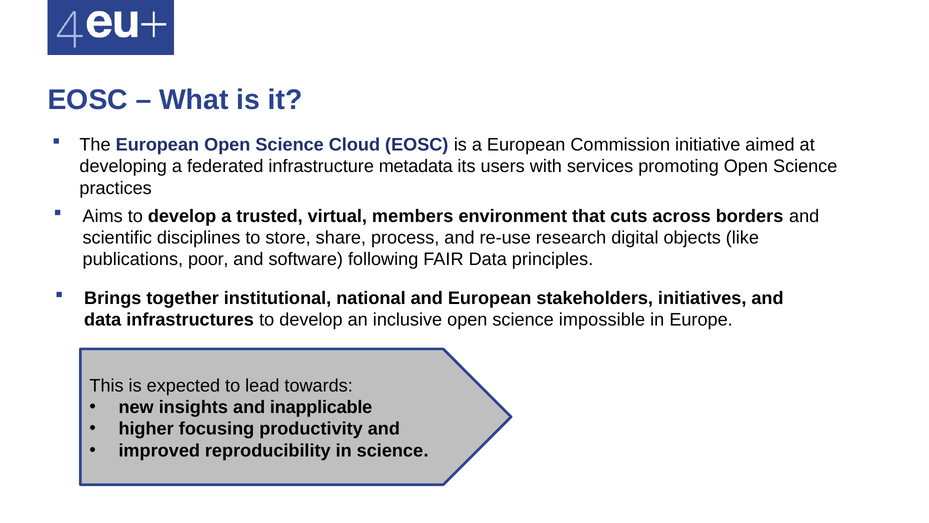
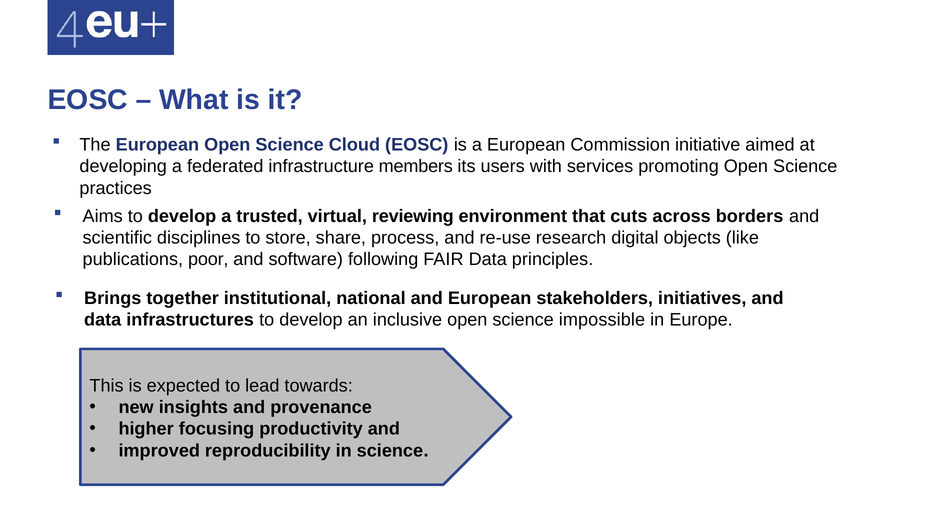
metadata: metadata -> members (416, 166)
members: members -> reviewing (413, 216)
inapplicable: inapplicable -> provenance (321, 407)
